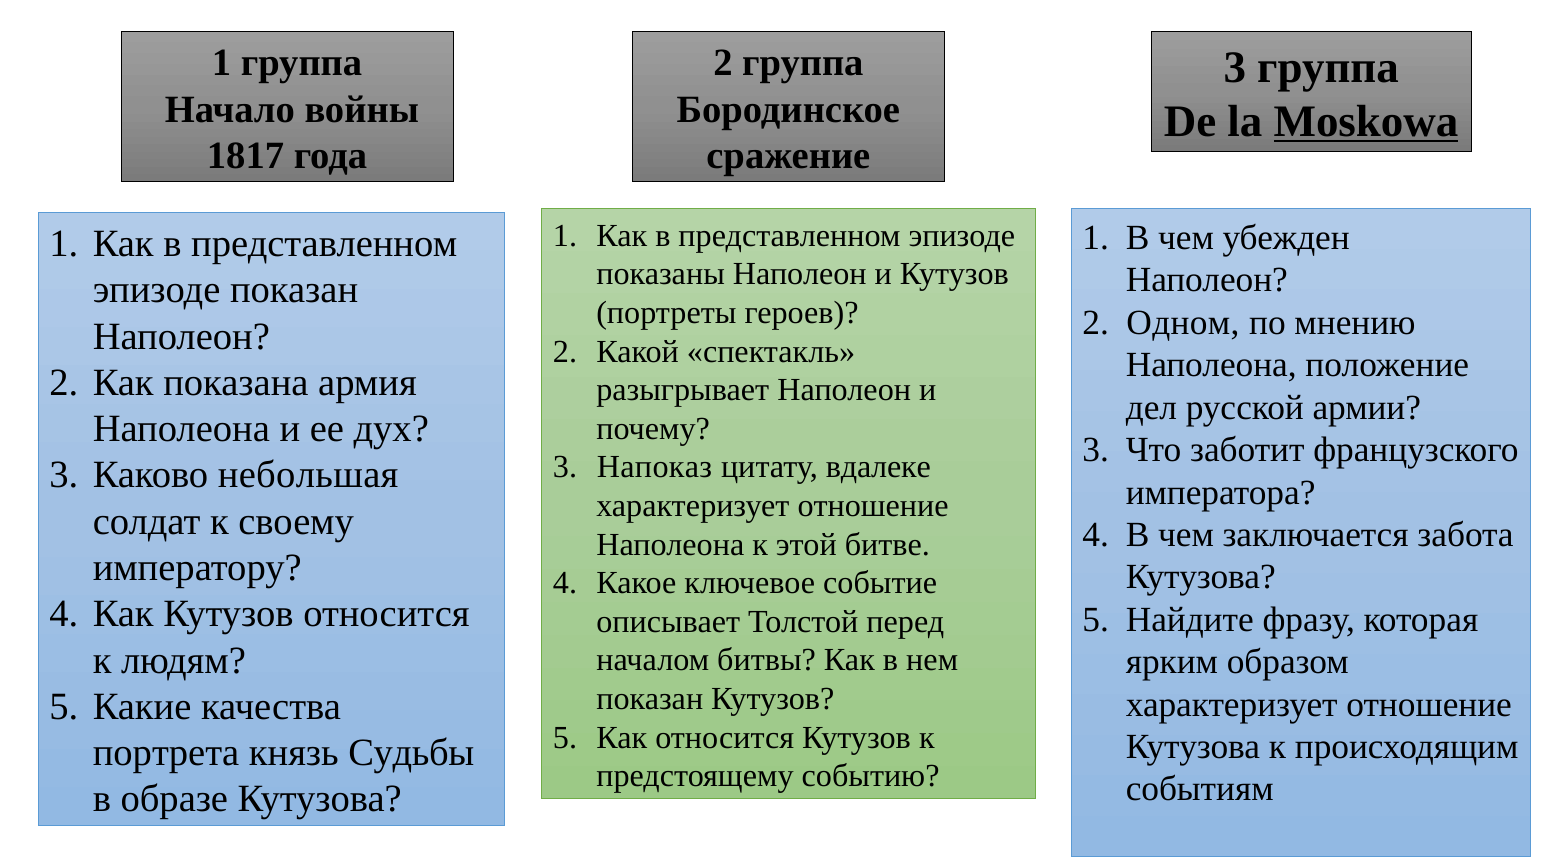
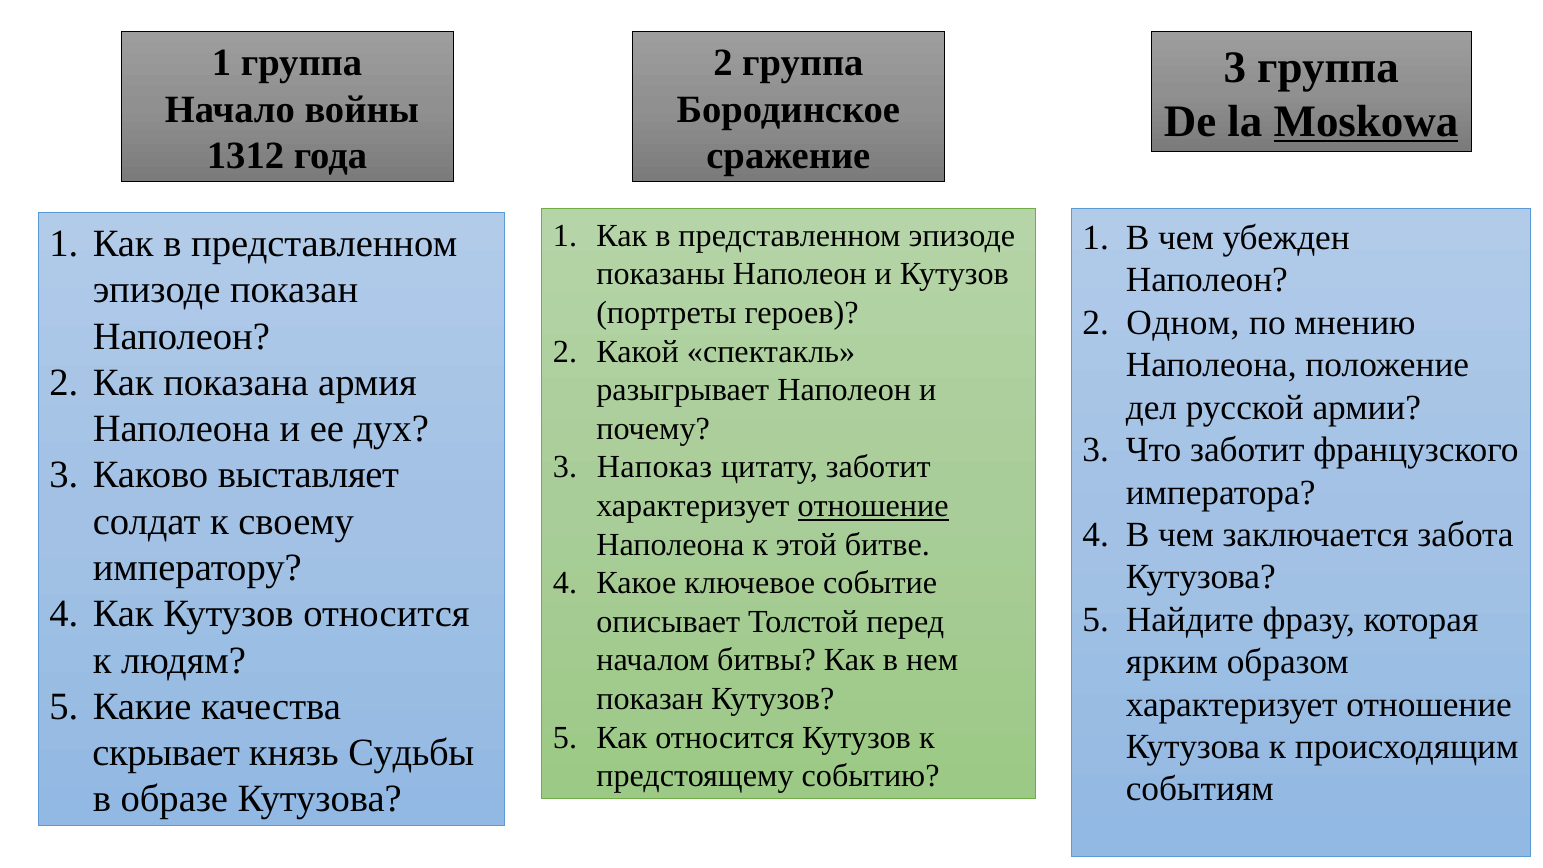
1817: 1817 -> 1312 (246, 156)
цитату вдалеке: вдалеке -> заботит (878, 467)
небольшая: небольшая -> выставляет (308, 475)
отношение underline: none -> present (873, 506)
портрета: портрета -> скрывает (166, 753)
